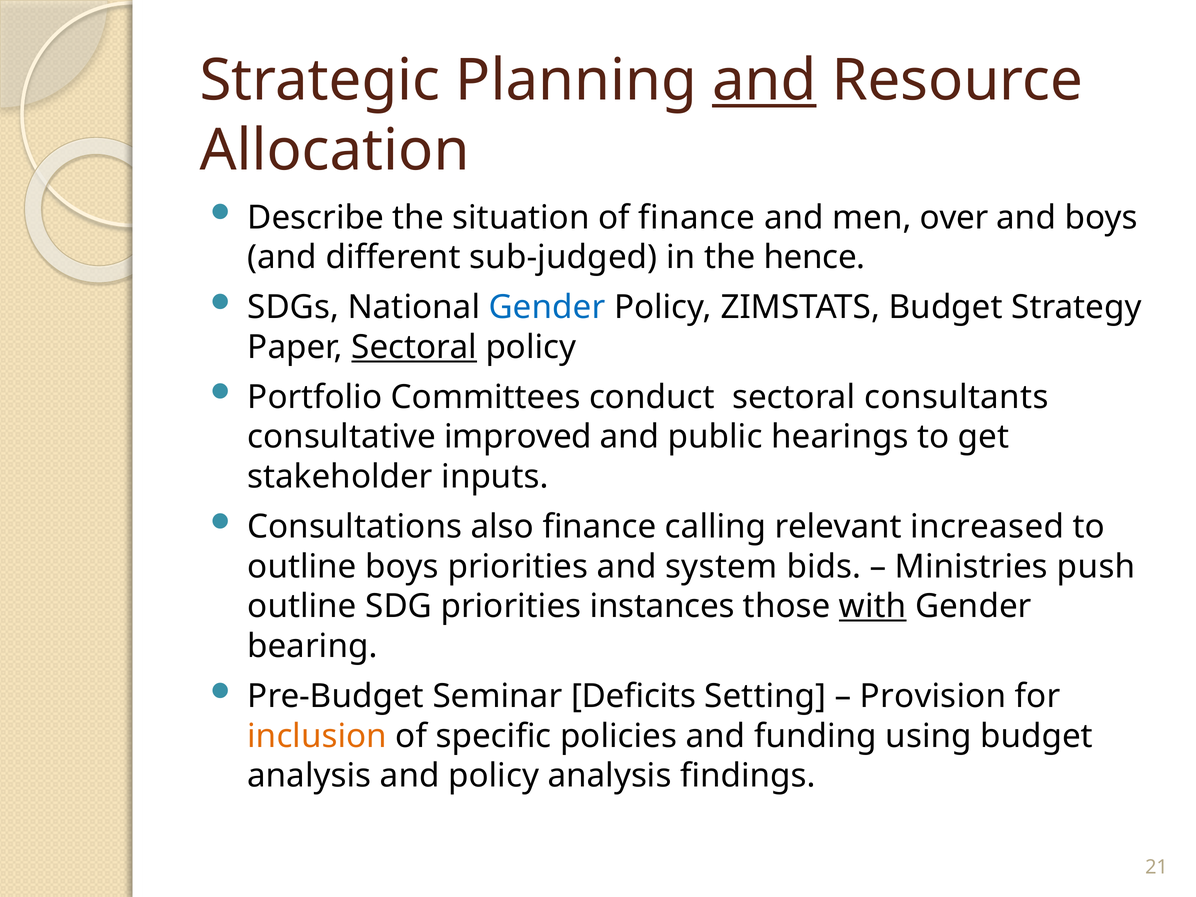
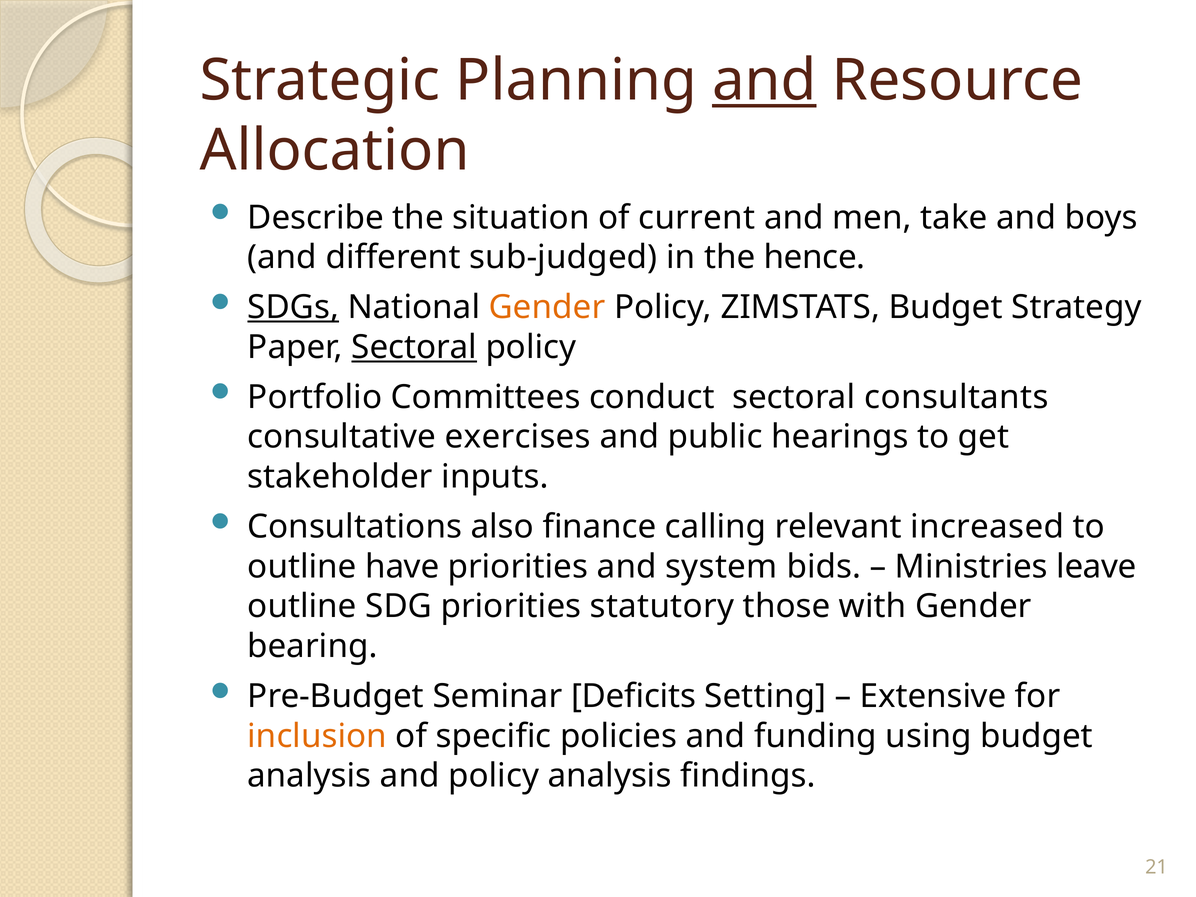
of finance: finance -> current (697, 218)
over: over -> take (954, 218)
SDGs underline: none -> present (293, 307)
Gender colour: blue -> orange (547, 307)
improved: improved -> exercises (518, 437)
outline boys: boys -> have (402, 567)
push: push -> leave (1096, 567)
instances: instances -> statutory (662, 606)
with underline: present -> none (873, 606)
Provision: Provision -> Extensive (933, 696)
